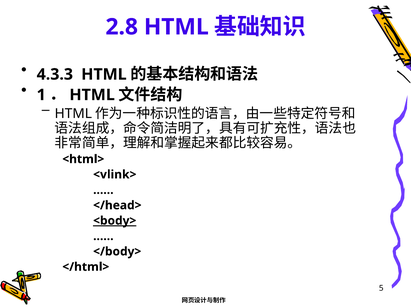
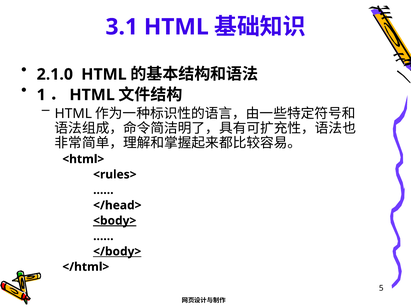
2.8: 2.8 -> 3.1 (122, 27)
4.3.3: 4.3.3 -> 2.1.0 (55, 74)
<vlink>: <vlink> -> <rules> (115, 175)
</body> underline: none -> present (117, 252)
